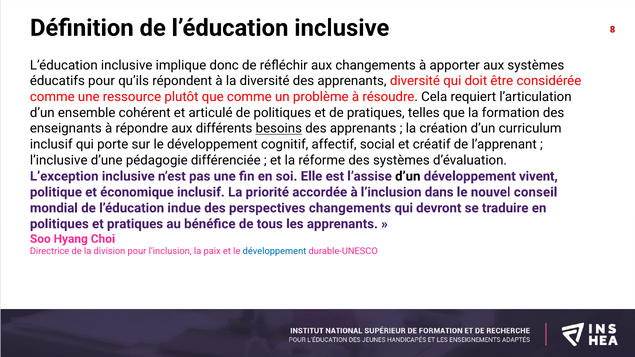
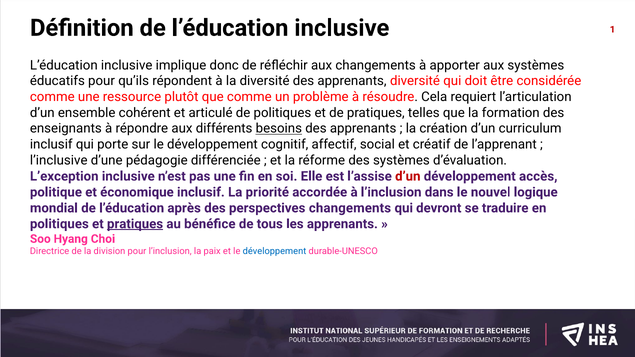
8: 8 -> 1 (612, 29)
d’un colour: black -> red (408, 176)
vivent: vivent -> accès (538, 176)
conseil: conseil -> logique (536, 192)
indue: indue -> après (184, 208)
pratiques underline: none -> present (135, 224)
